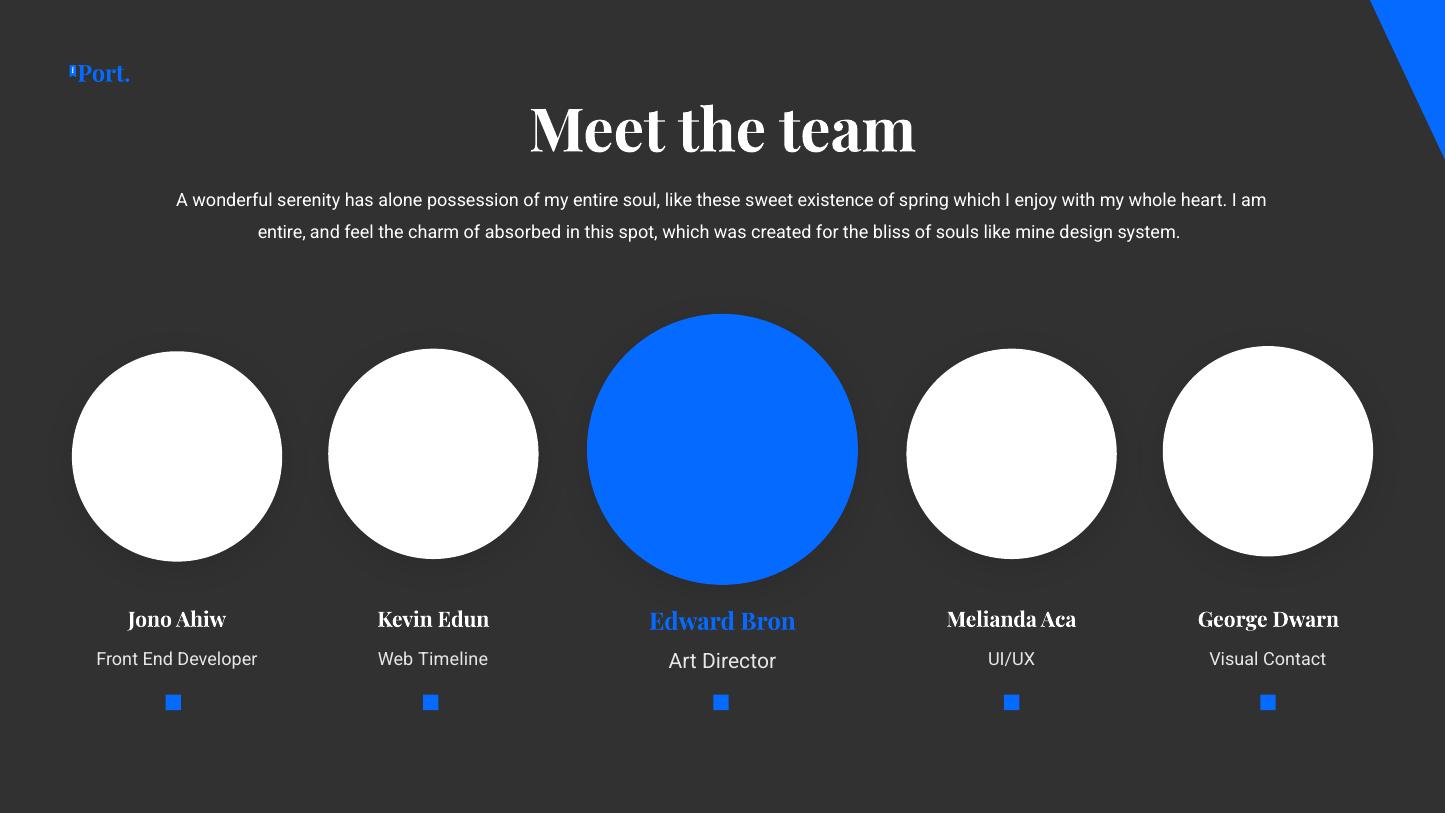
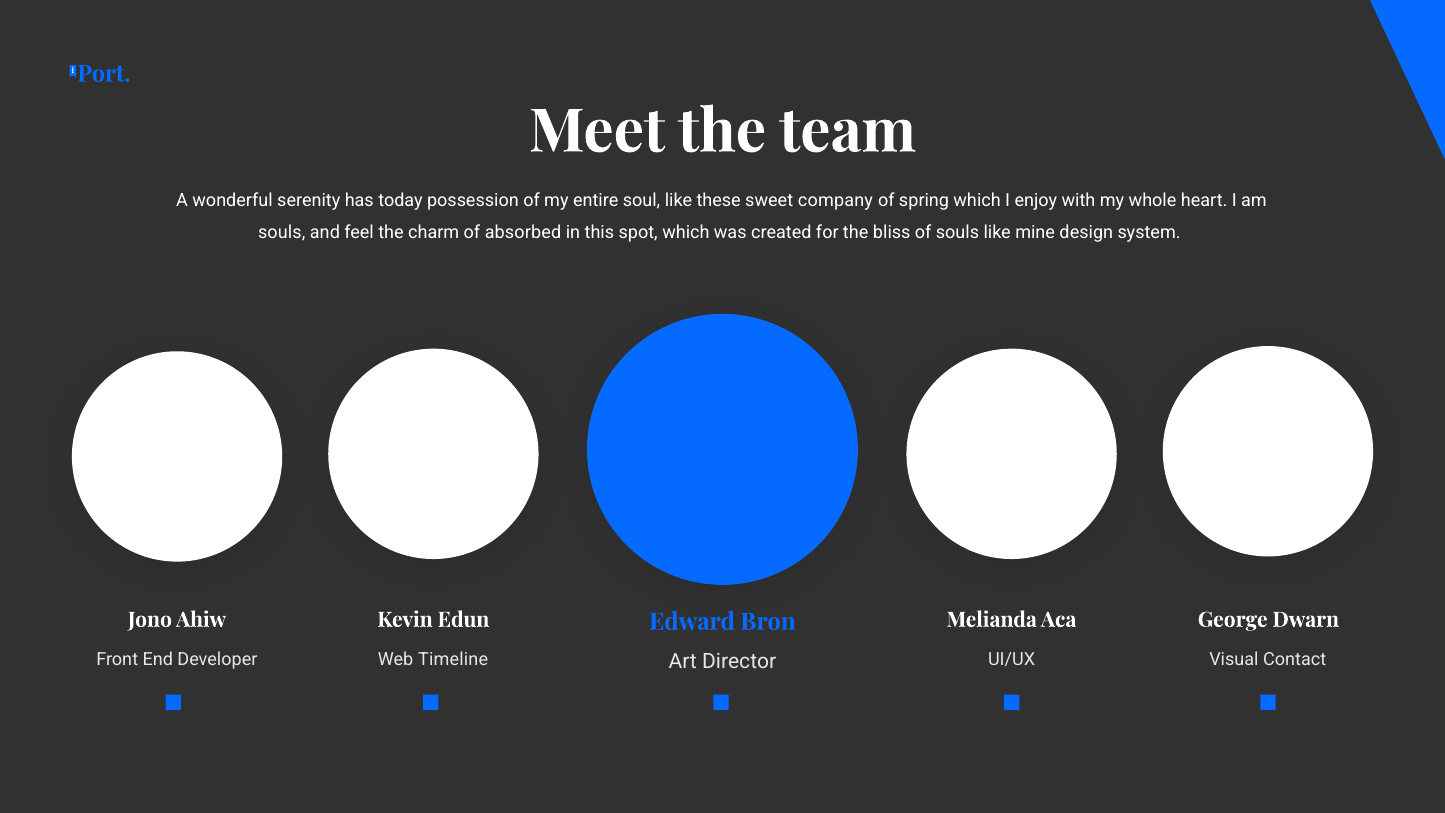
alone: alone -> today (401, 200)
existence: existence -> company (835, 200)
entire: entire -> souls (282, 233)
